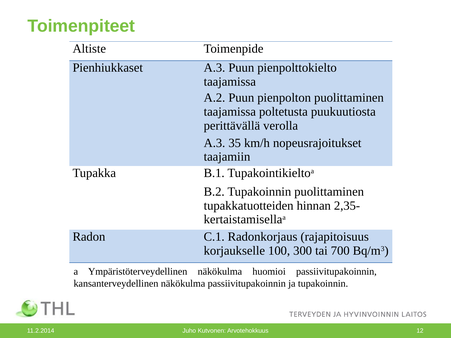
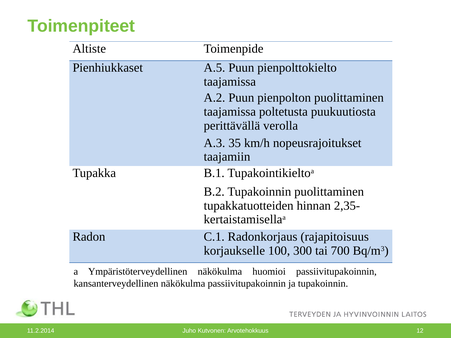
Pienhiukkaset A.3: A.3 -> A.5 (215, 68)
